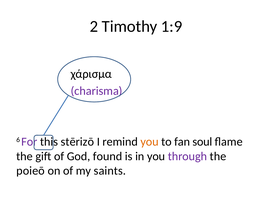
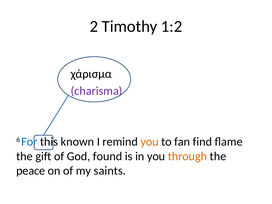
1:9: 1:9 -> 1:2 (172, 26)
For colour: purple -> blue (29, 142)
stērizō: stērizō -> known (77, 142)
soul: soul -> find (202, 142)
through colour: purple -> orange (187, 156)
poieō: poieō -> peace (31, 171)
